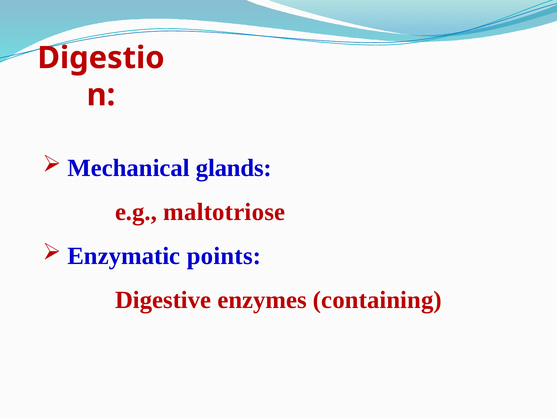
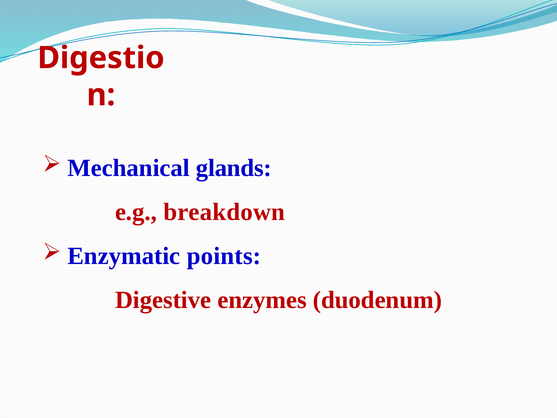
maltotriose: maltotriose -> breakdown (224, 212)
containing: containing -> duodenum (377, 300)
